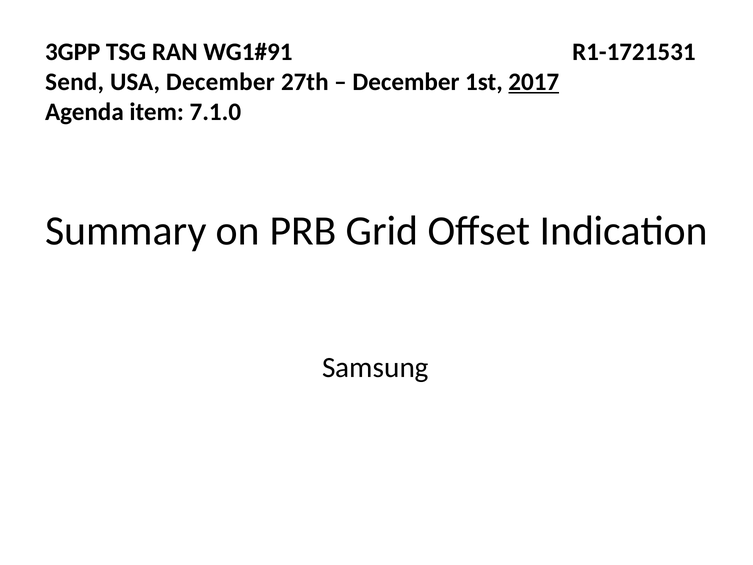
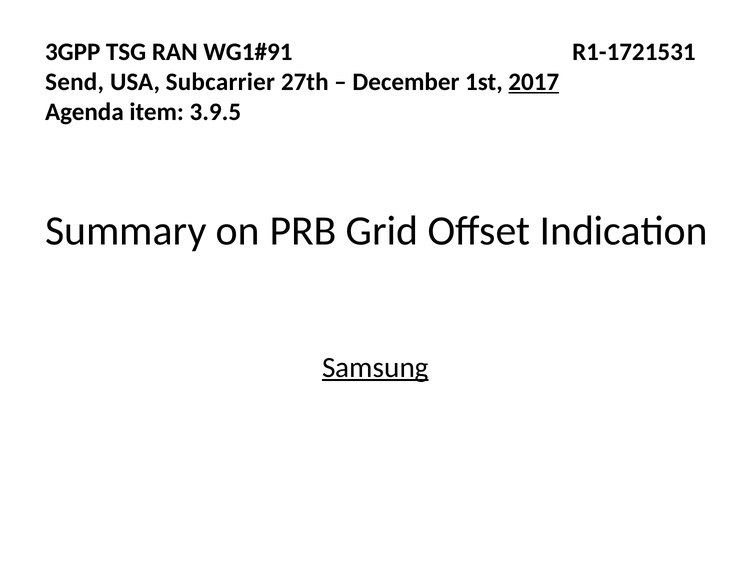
USA December: December -> Subcarrier (220, 82)
7.1.0: 7.1.0 -> 3.9.5 (215, 112)
Samsung underline: none -> present (375, 367)
